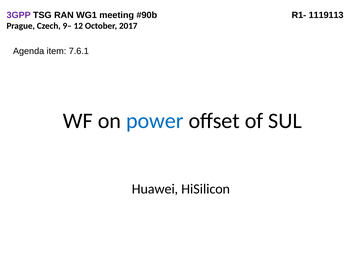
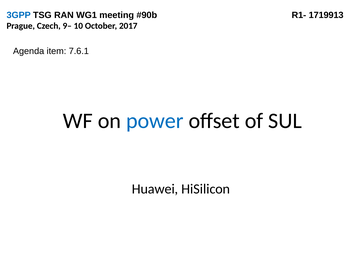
3GPP colour: purple -> blue (19, 15)
1119113: 1119113 -> 1719913 (326, 15)
12: 12 -> 10 (78, 26)
